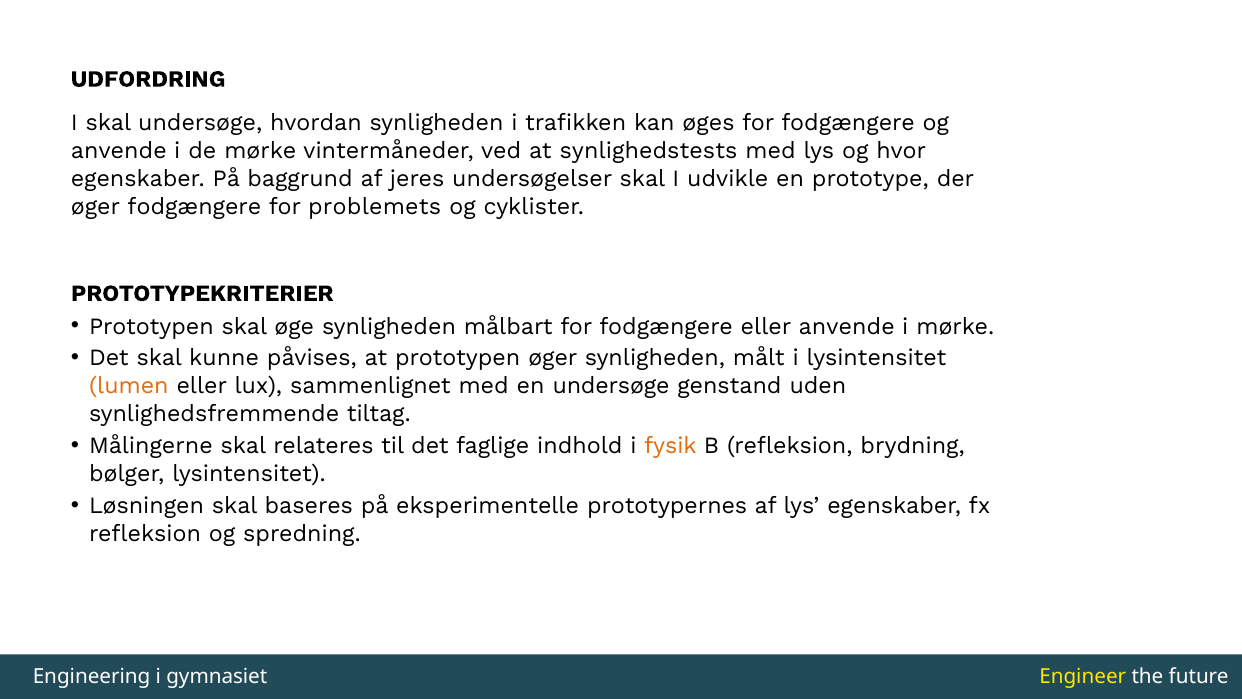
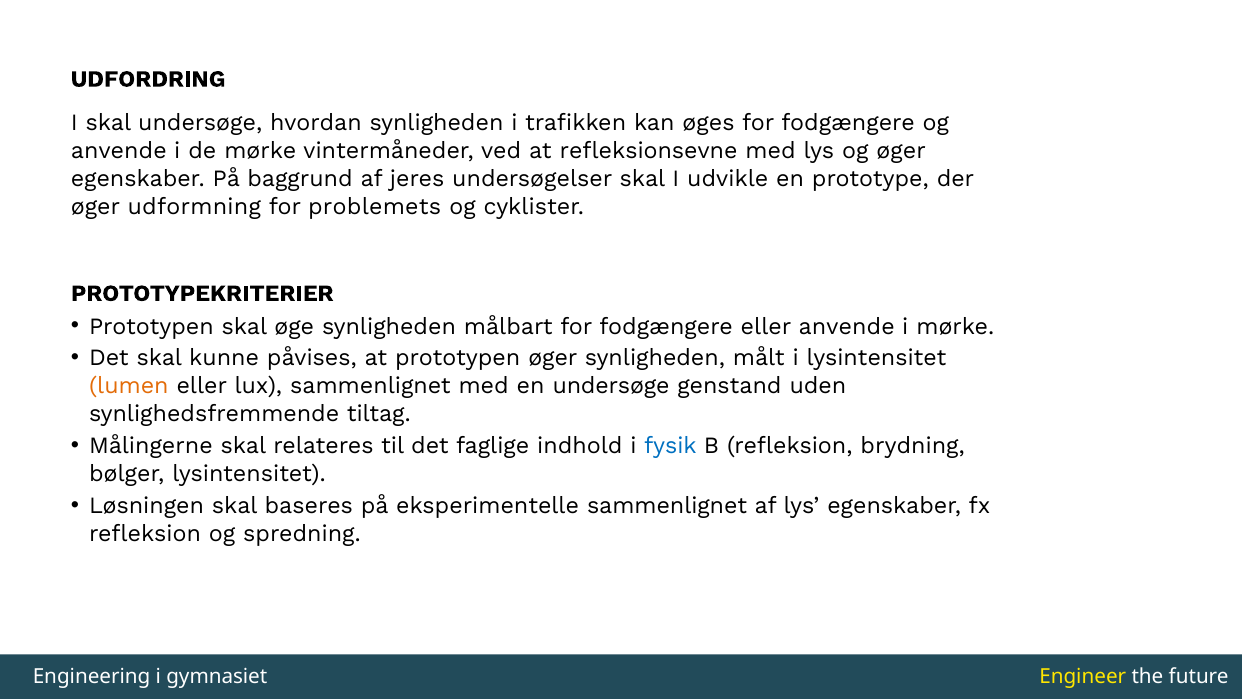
synlighedstests: synlighedstests -> refleksionsevne (649, 150)
og hvor: hvor -> øger (901, 150)
øger fodgængere: fodgængere -> udformning (194, 206)
fysik colour: orange -> blue (670, 446)
eksperimentelle prototypernes: prototypernes -> sammenlignet (667, 506)
